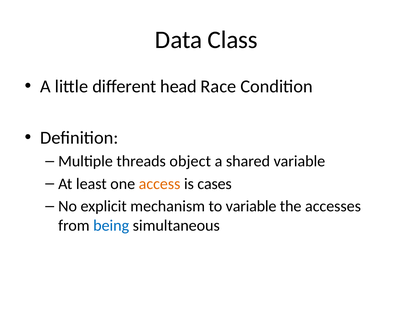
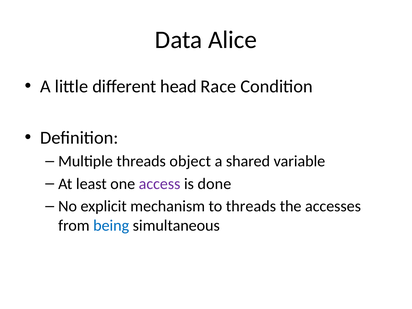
Class: Class -> Alice (233, 40)
access colour: orange -> purple (160, 184)
cases: cases -> done (214, 184)
to variable: variable -> threads (251, 206)
